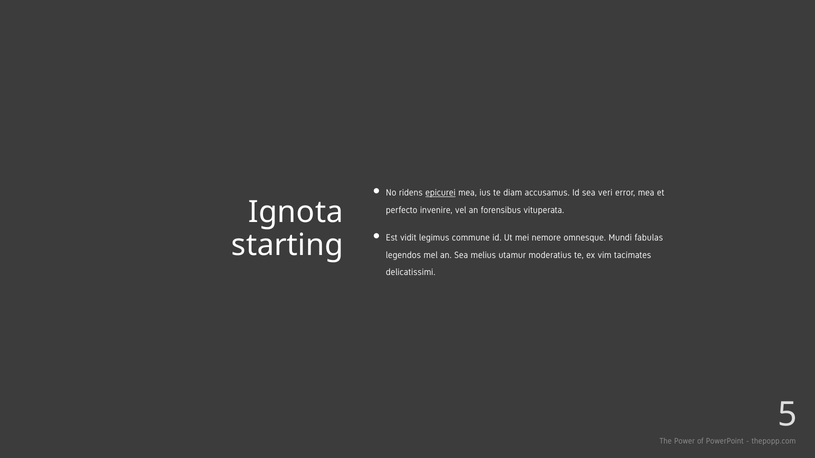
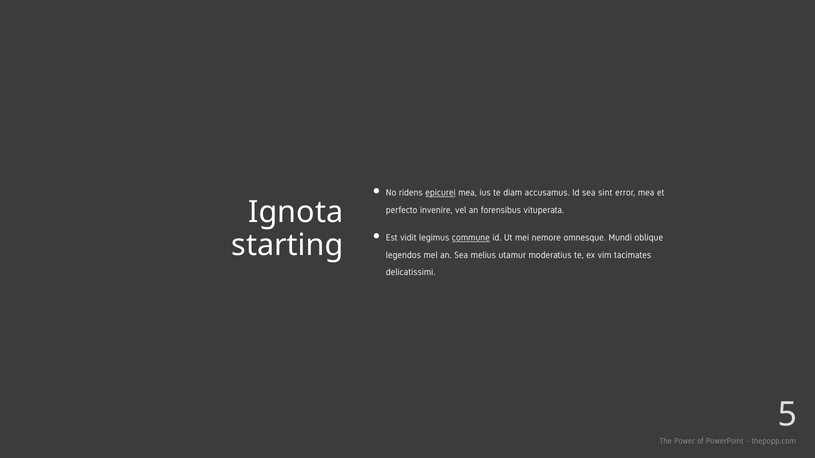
veri: veri -> sint (605, 193)
commune underline: none -> present (471, 238)
fabulas: fabulas -> oblique (649, 238)
